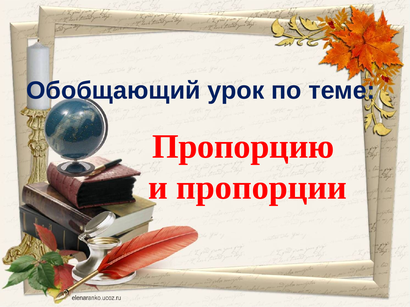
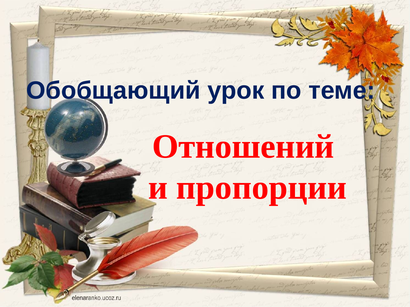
Пропорцию: Пропорцию -> Отношений (243, 147)
